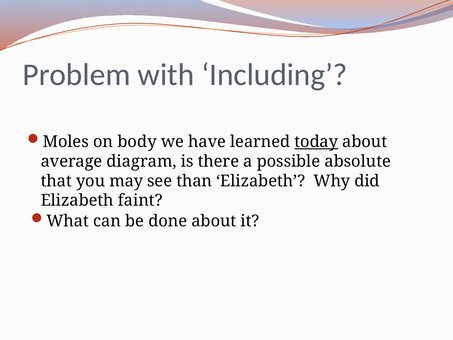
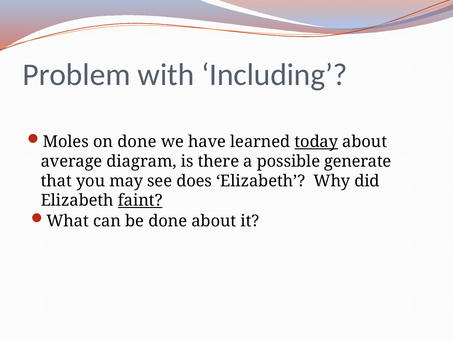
on body: body -> done (137, 142)
absolute: absolute -> generate (358, 161)
than: than -> does (194, 181)
faint underline: none -> present (140, 200)
